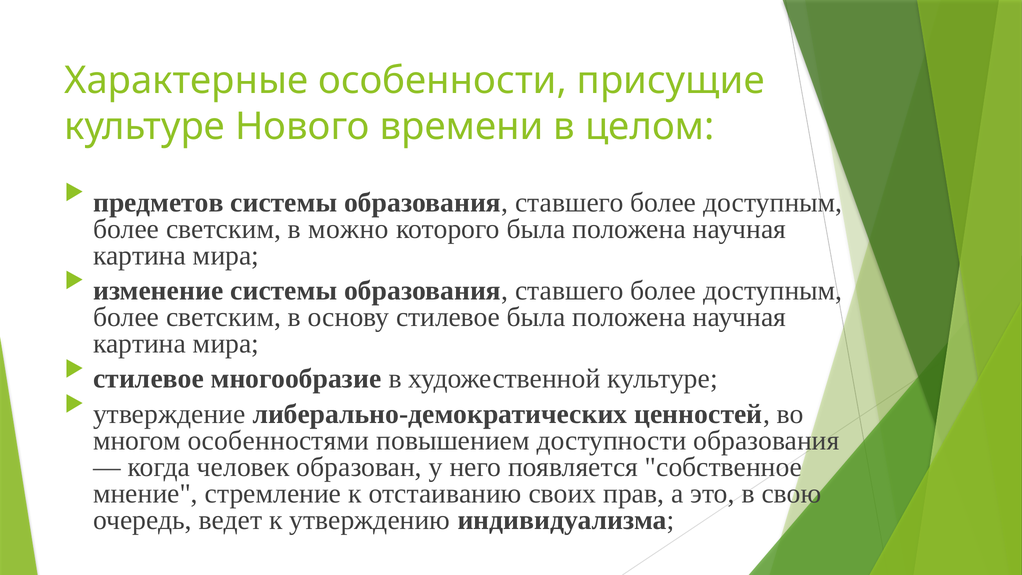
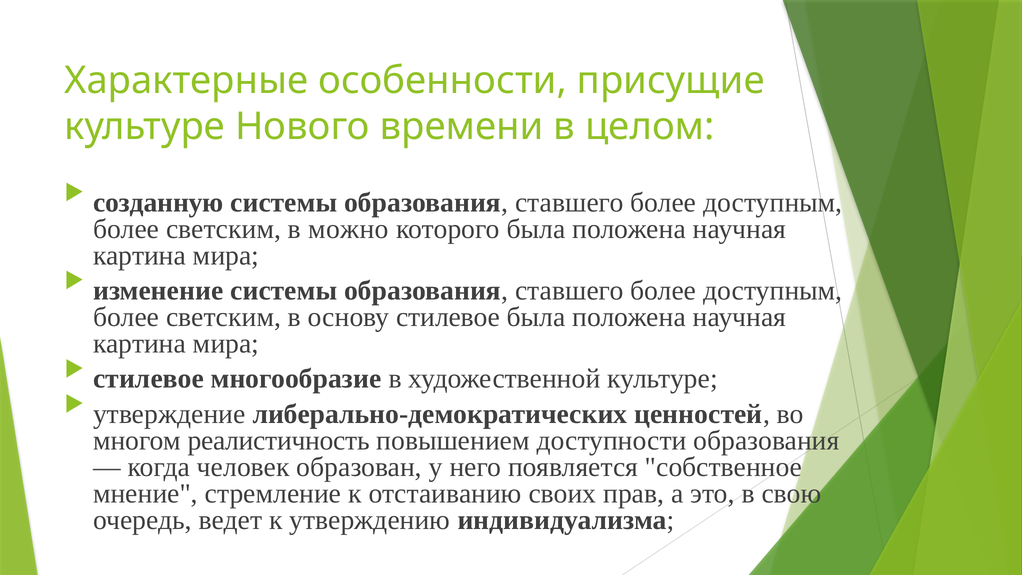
предметов: предметов -> созданную (158, 202)
особенностями: особенностями -> реалистичность (279, 440)
